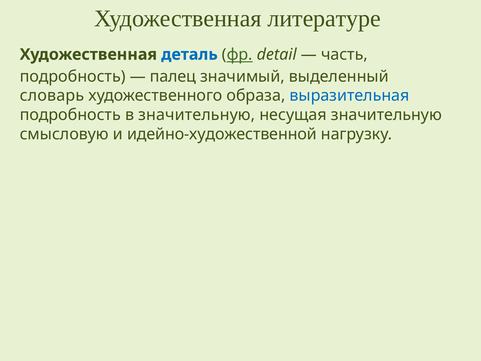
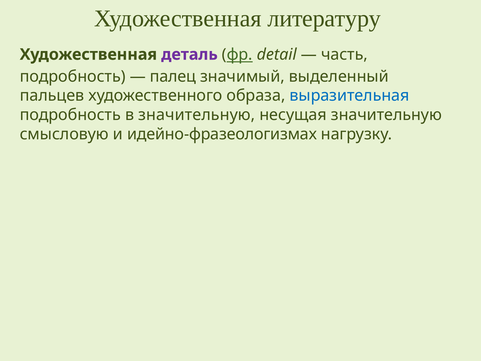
литературе: литературе -> литературу (324, 18)
деталь colour: blue -> purple (190, 54)
словарь: словарь -> пальцев (52, 96)
идейно-художественной: идейно-художественной -> идейно-фразеологизмах (222, 134)
